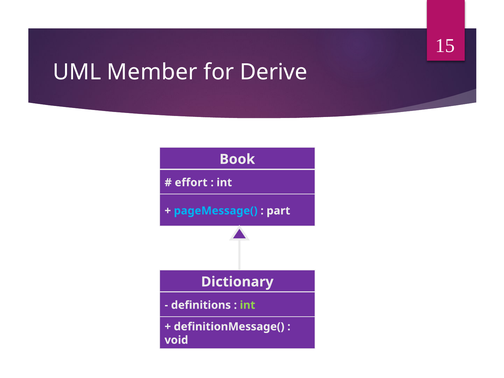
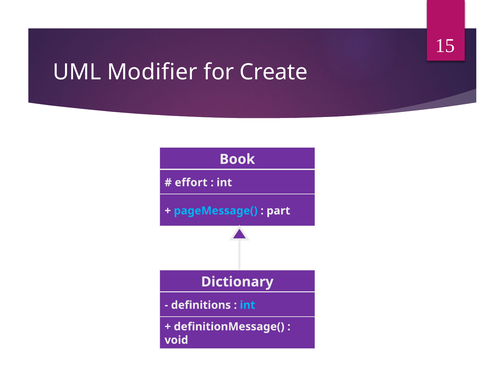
Member: Member -> Modifier (152, 72)
Derive: Derive -> Create (274, 72)
int colour: light green -> light blue (248, 305)
